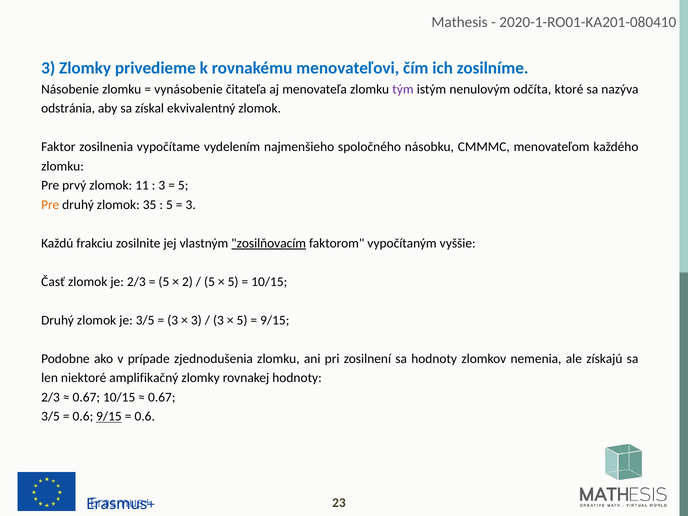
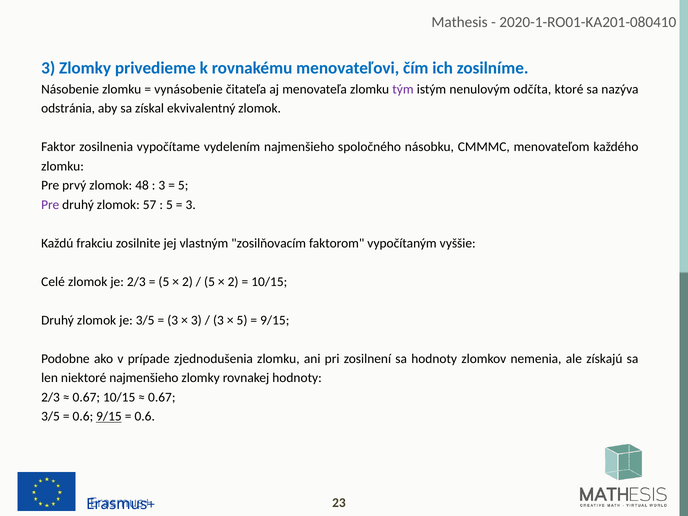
11: 11 -> 48 (142, 185)
Pre colour: orange -> purple (50, 205)
35: 35 -> 57 (150, 205)
zosilňovacím underline: present -> none (269, 243)
Časť: Časť -> Celé (53, 282)
5: 5 -> 2 (233, 282)
niektoré amplifikačný: amplifikačný -> najmenšieho (144, 378)
